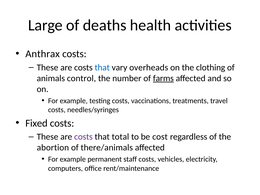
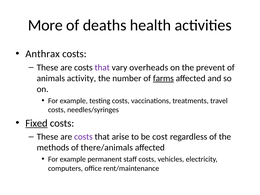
Large: Large -> More (45, 25)
that colour: blue -> purple (102, 67)
clothing: clothing -> prevent (211, 67)
control: control -> activity (81, 78)
Fixed underline: none -> present (36, 123)
total: total -> arise (120, 137)
abortion: abortion -> methods (53, 148)
